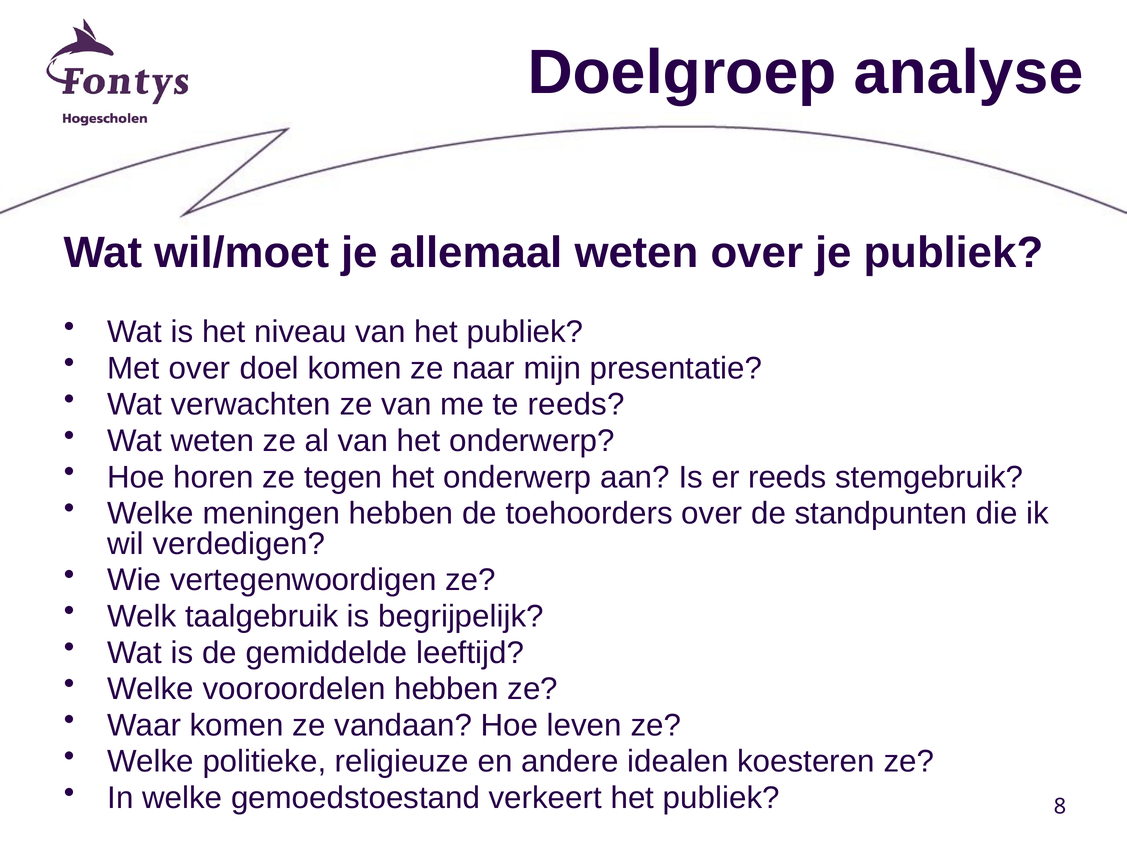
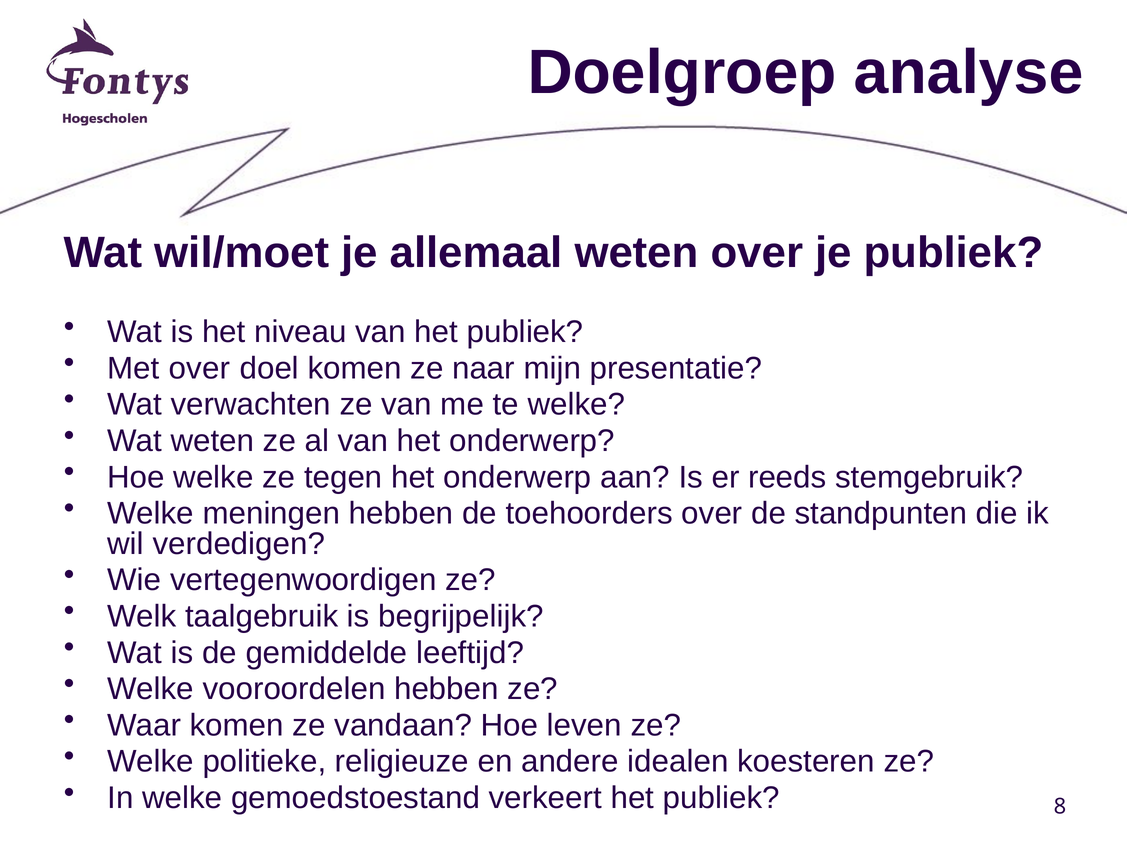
te reeds: reeds -> welke (576, 405)
Hoe horen: horen -> welke (213, 477)
